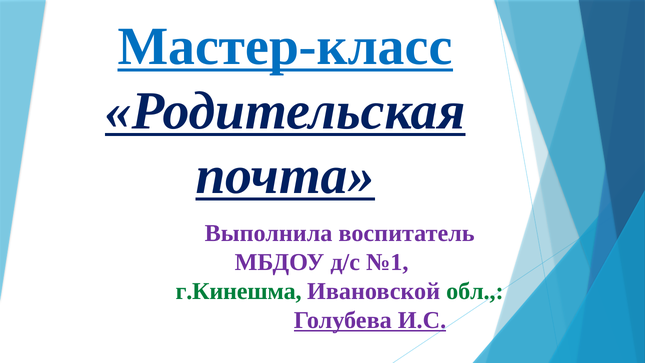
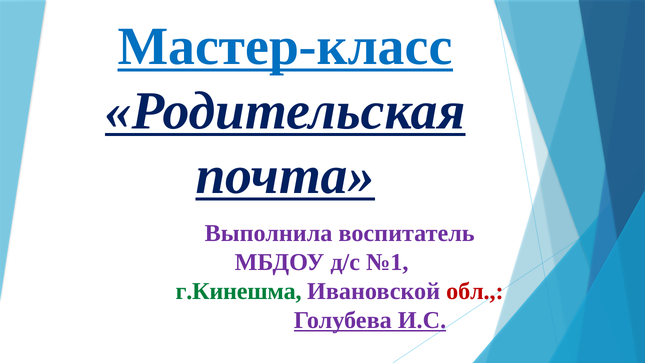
обл colour: green -> red (475, 291)
